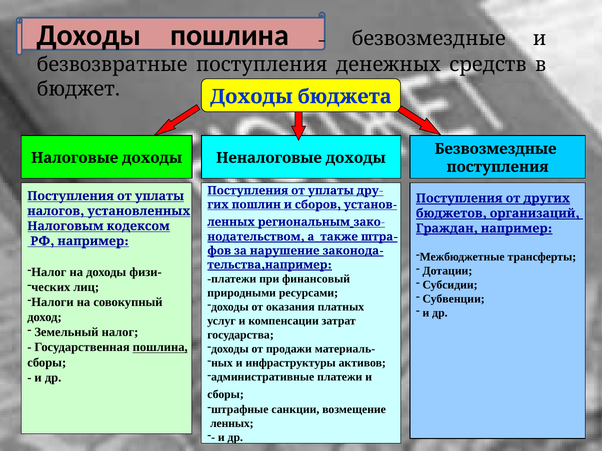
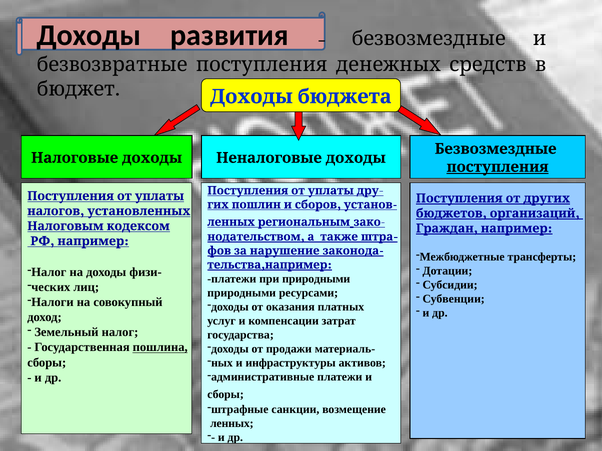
Доходы пошлина: пошлина -> развития (230, 36)
поступления underline: none -> present (498, 167)
при финансовый: финансовый -> природными (316, 279)
